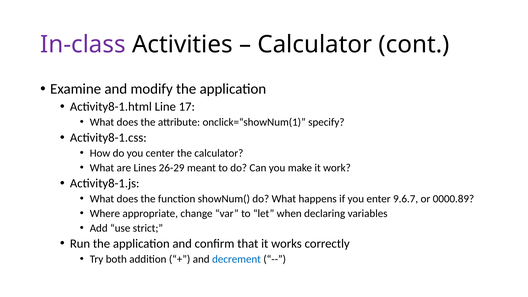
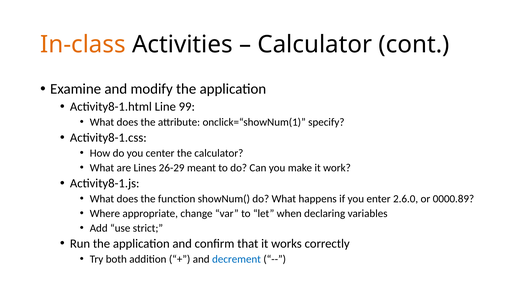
In-class colour: purple -> orange (83, 44)
17: 17 -> 99 (187, 107)
9.6.7: 9.6.7 -> 2.6.0 (406, 199)
